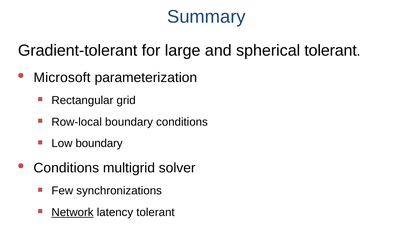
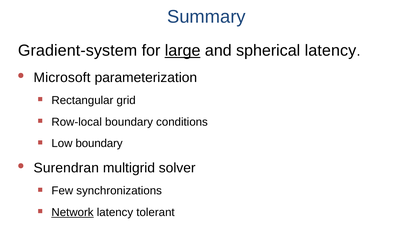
Gradient-tolerant: Gradient-tolerant -> Gradient-system (78, 51)
large underline: none -> present (183, 51)
spherical tolerant: tolerant -> latency (330, 51)
Conditions: Conditions -> Surendran (66, 168)
